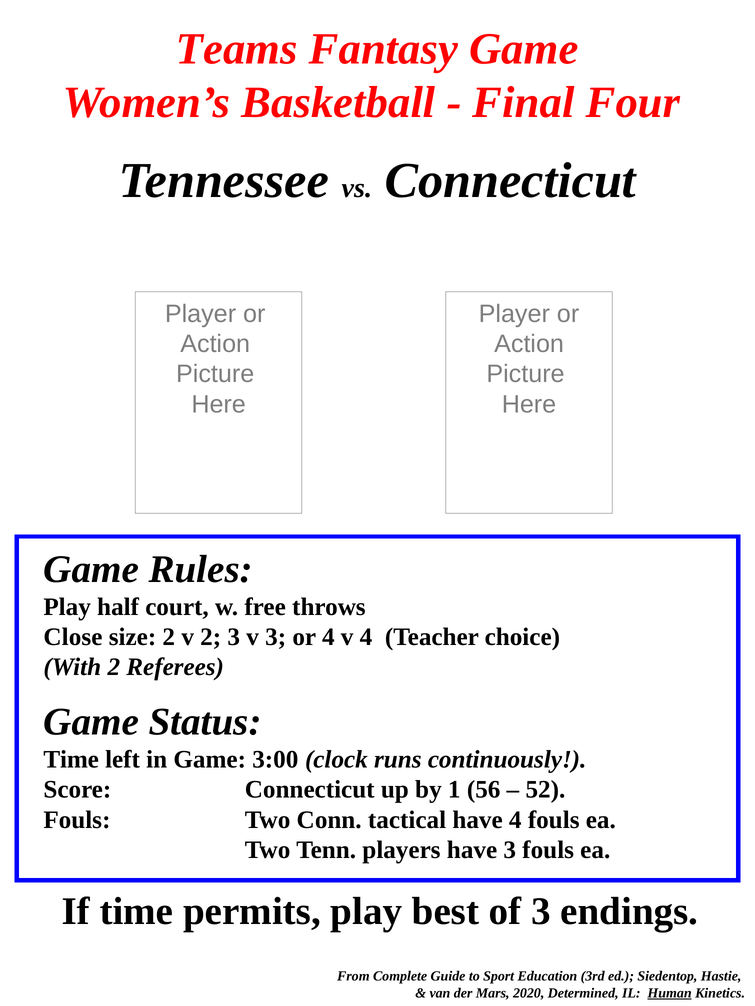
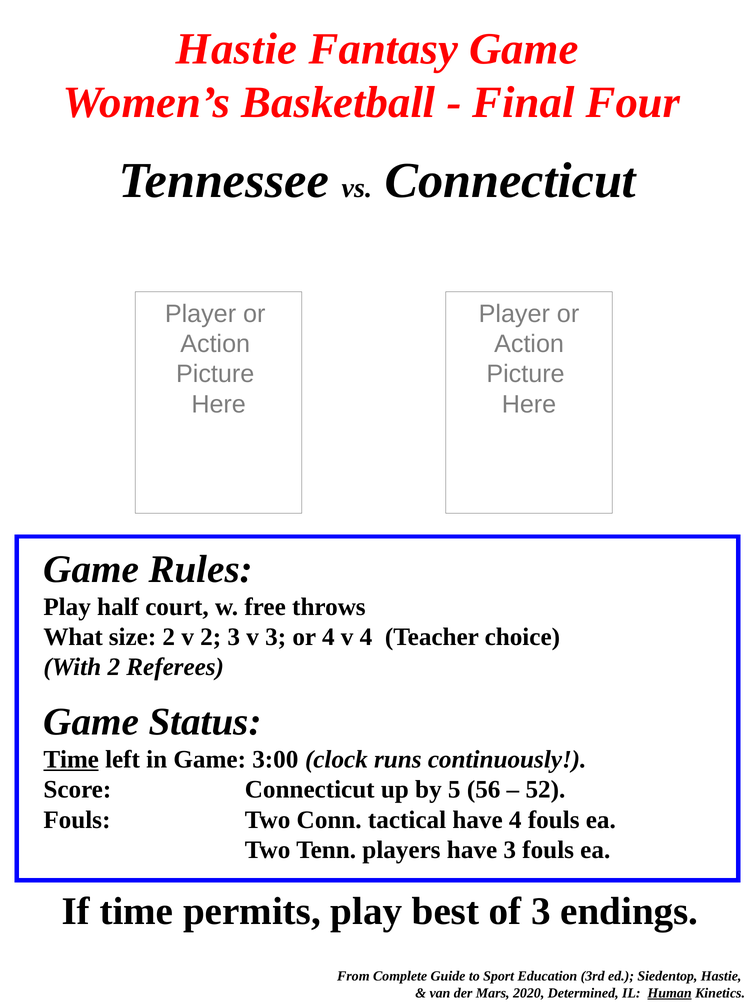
Teams: Teams -> Hastie (237, 49)
Close: Close -> What (73, 637)
Time underline: none -> present (71, 760)
1: 1 -> 5 (454, 790)
